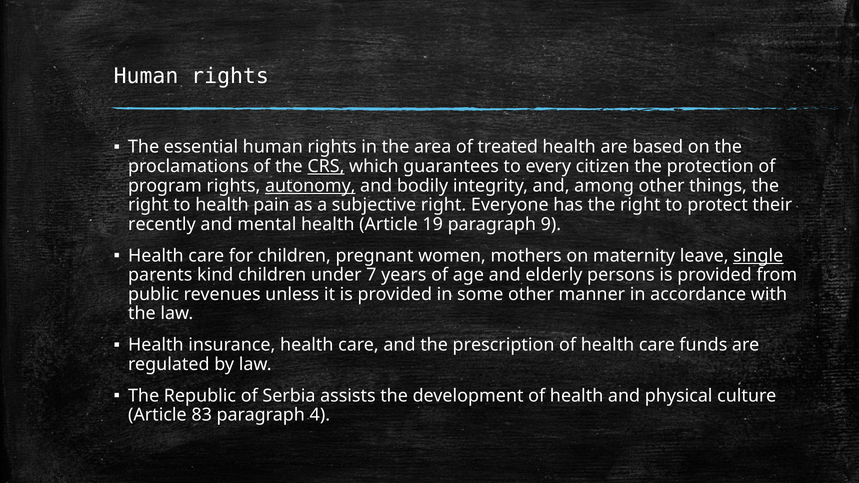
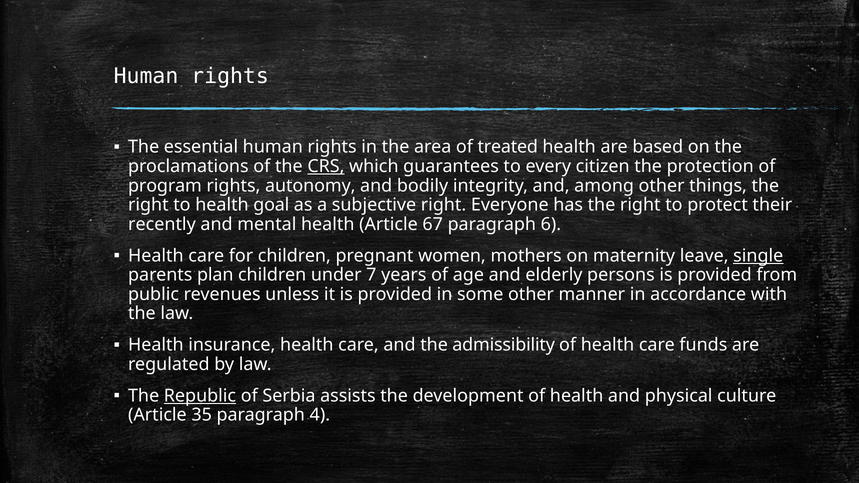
autonomy underline: present -> none (310, 186)
pain: pain -> goal (271, 205)
19: 19 -> 67 (433, 224)
9: 9 -> 6 (551, 224)
kind: kind -> plan (215, 275)
prescription: prescription -> admissibility (504, 345)
Republic underline: none -> present (200, 396)
83: 83 -> 35 (202, 415)
